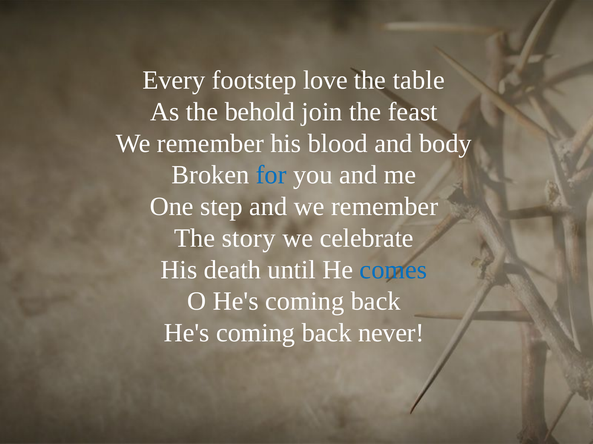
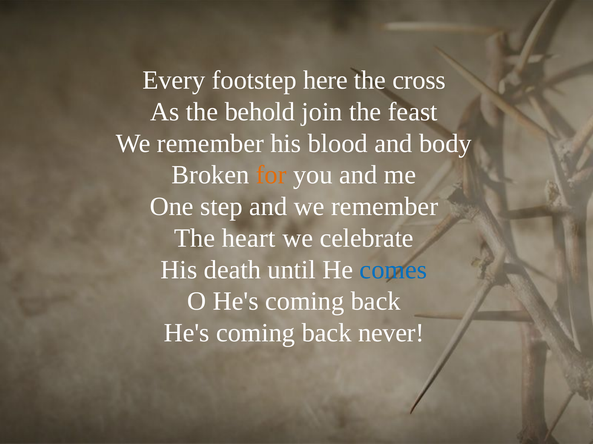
love: love -> here (325, 80)
table: table -> cross (419, 80)
for colour: blue -> orange (271, 175)
story: story -> heart (249, 239)
